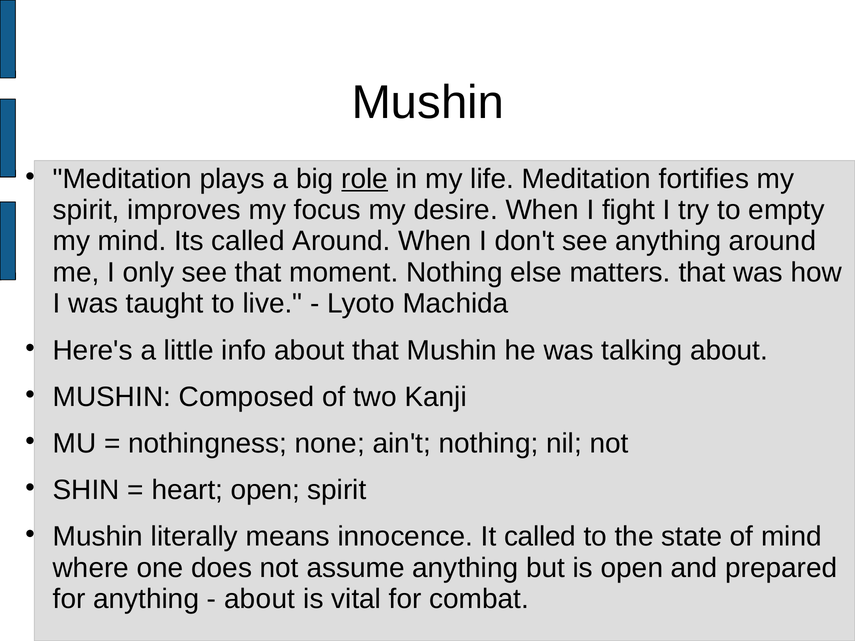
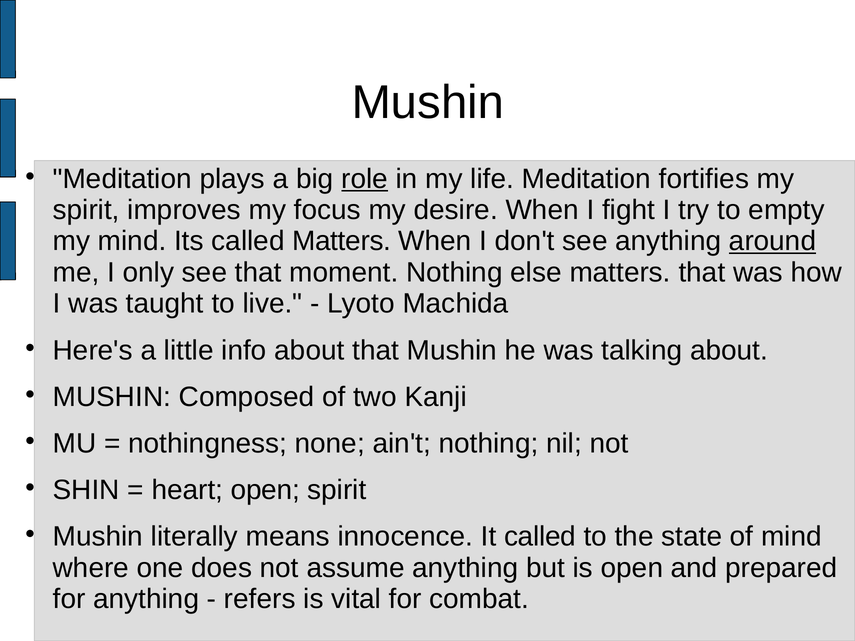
called Around: Around -> Matters (342, 241)
around underline: none -> present (773, 241)
about: about -> refers (260, 599)
